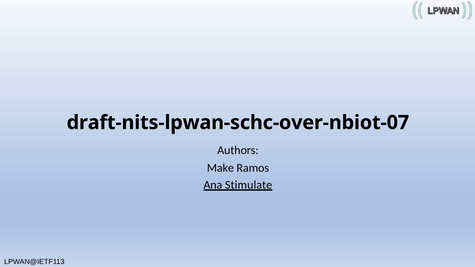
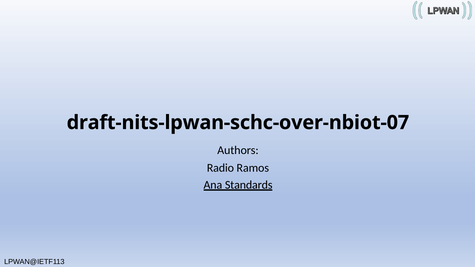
Make: Make -> Radio (220, 168)
Stimulate: Stimulate -> Standards (249, 185)
